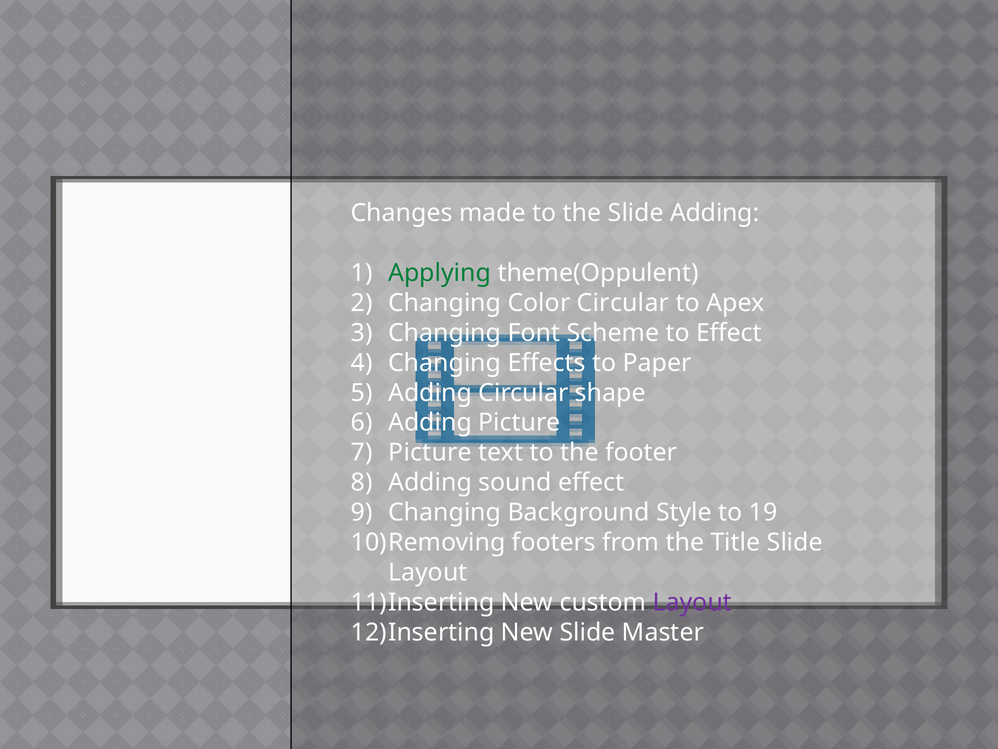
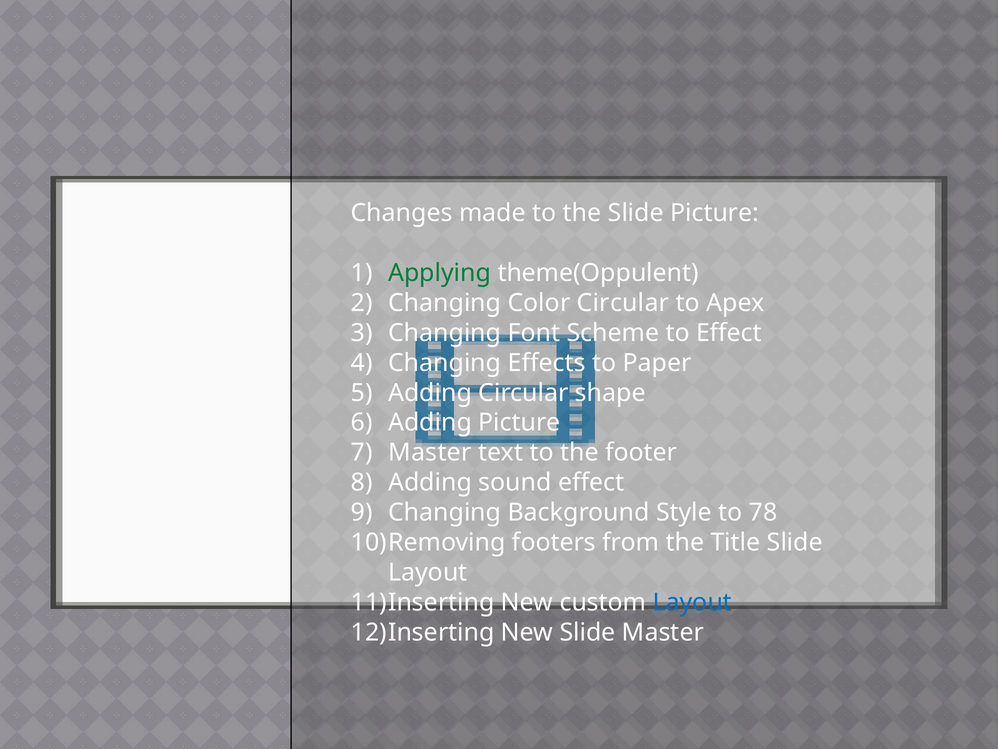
Slide Adding: Adding -> Picture (715, 213)
Picture: Picture -> Master (430, 452)
19: 19 -> 78 (763, 512)
Layout colour: purple -> blue (692, 602)
